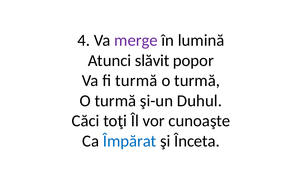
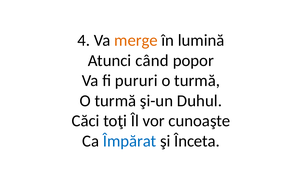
merge colour: purple -> orange (136, 40)
slăvit: slăvit -> când (152, 60)
fi turmă: turmă -> pururi (136, 81)
